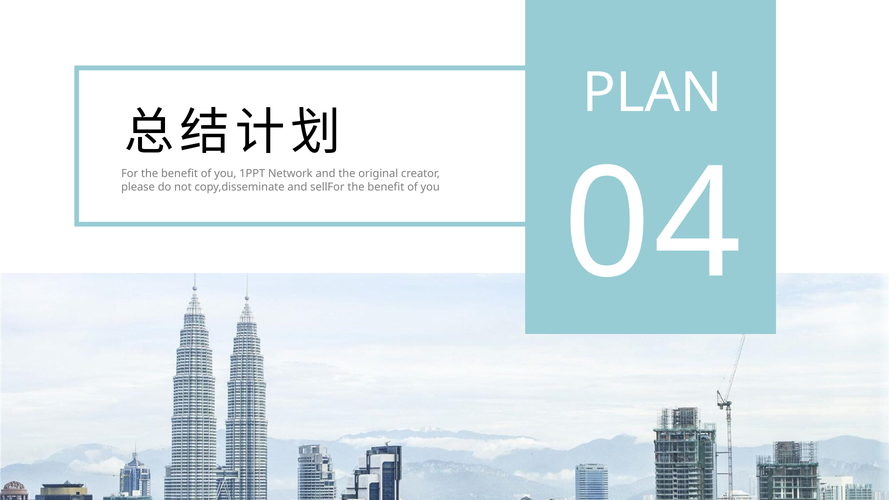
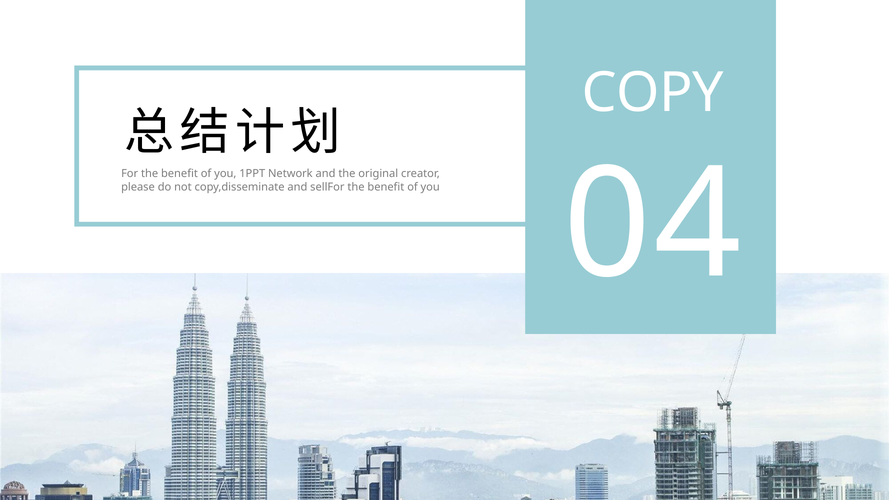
PLAN: PLAN -> COPY (653, 93)
